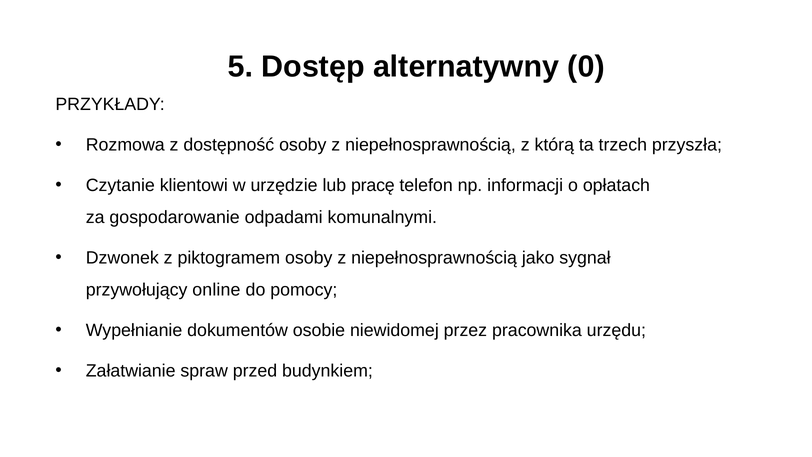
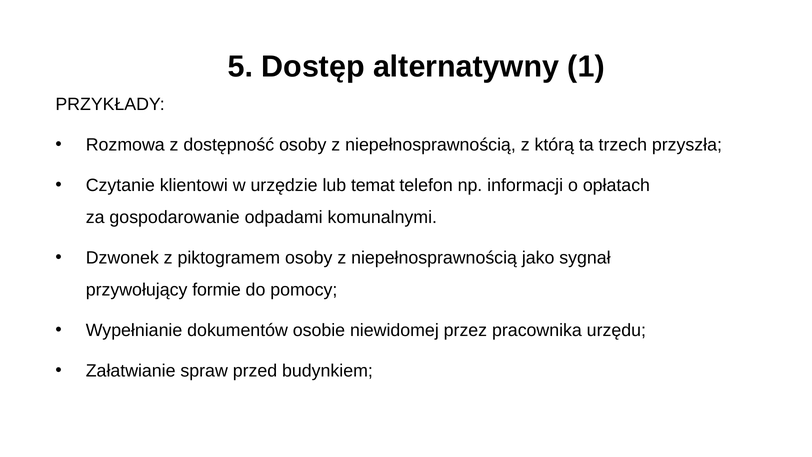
0: 0 -> 1 (586, 67)
pracę: pracę -> temat (373, 185)
online: online -> formie (217, 290)
